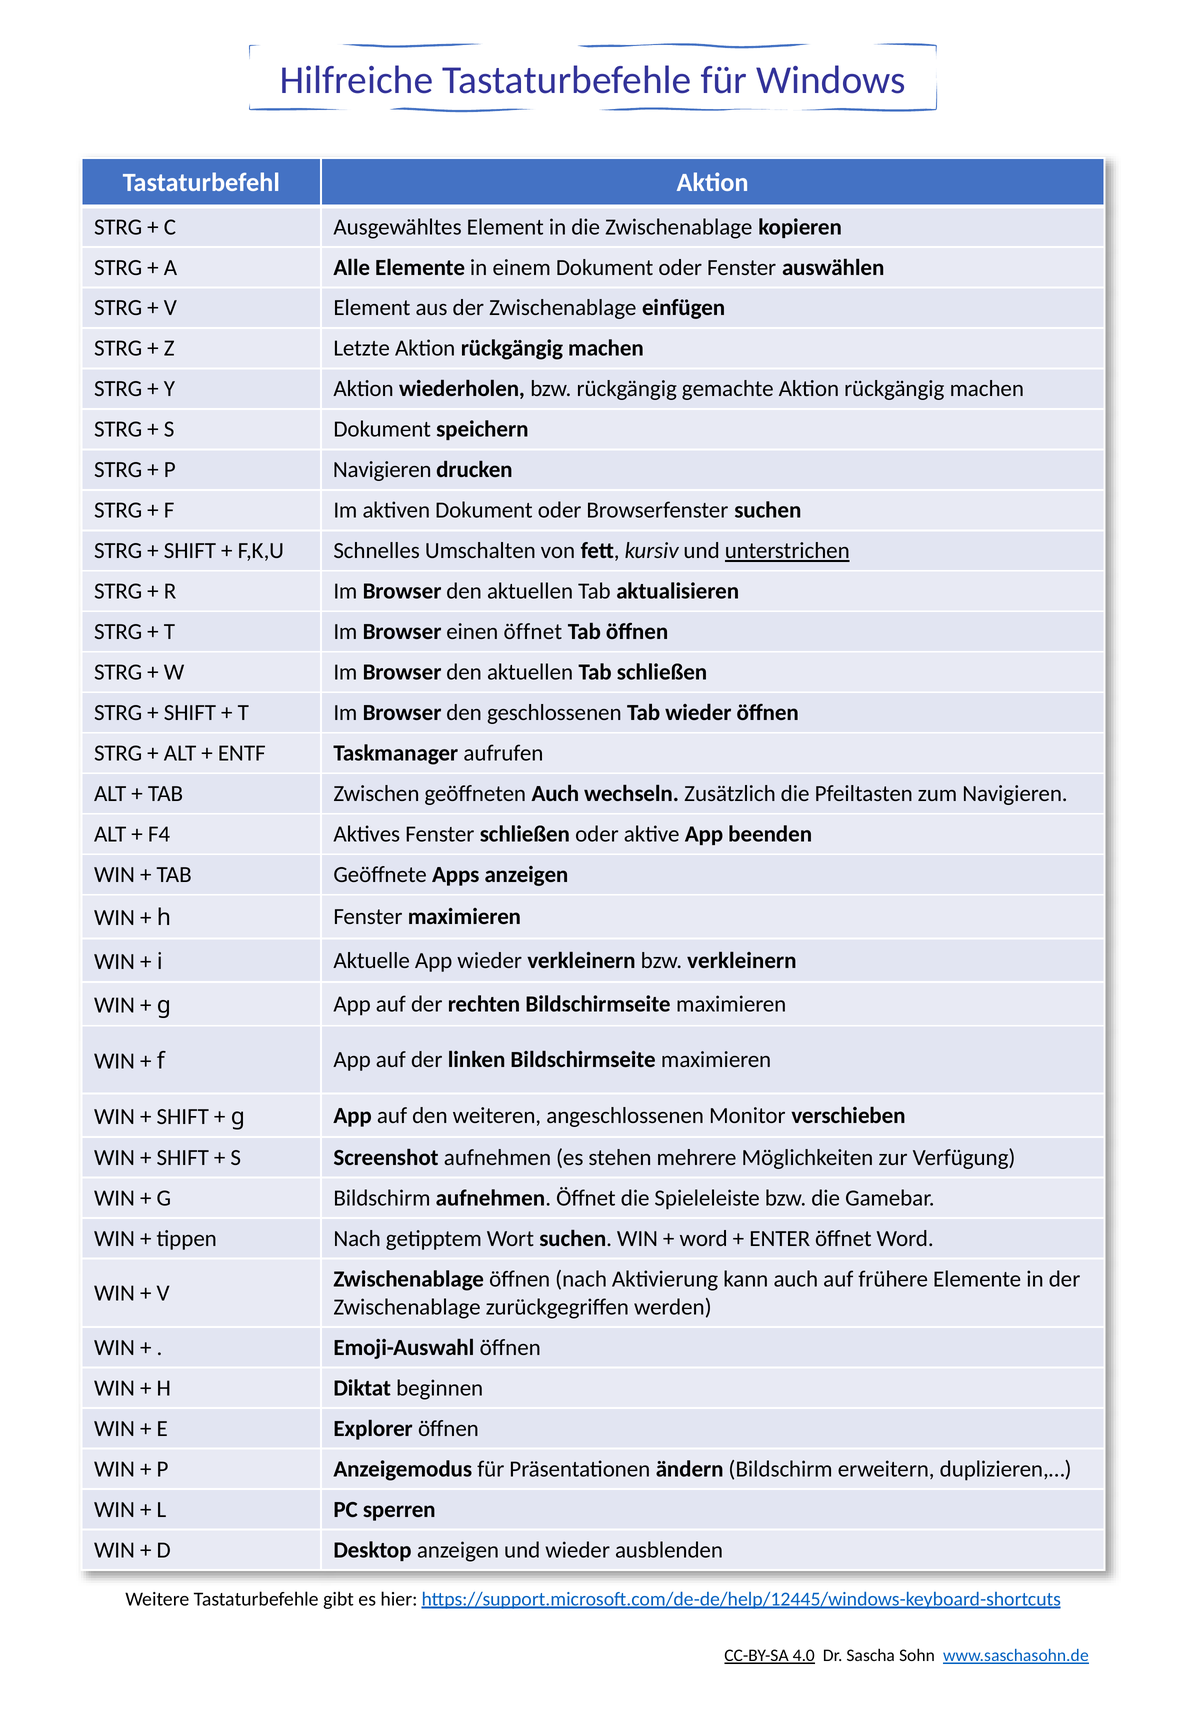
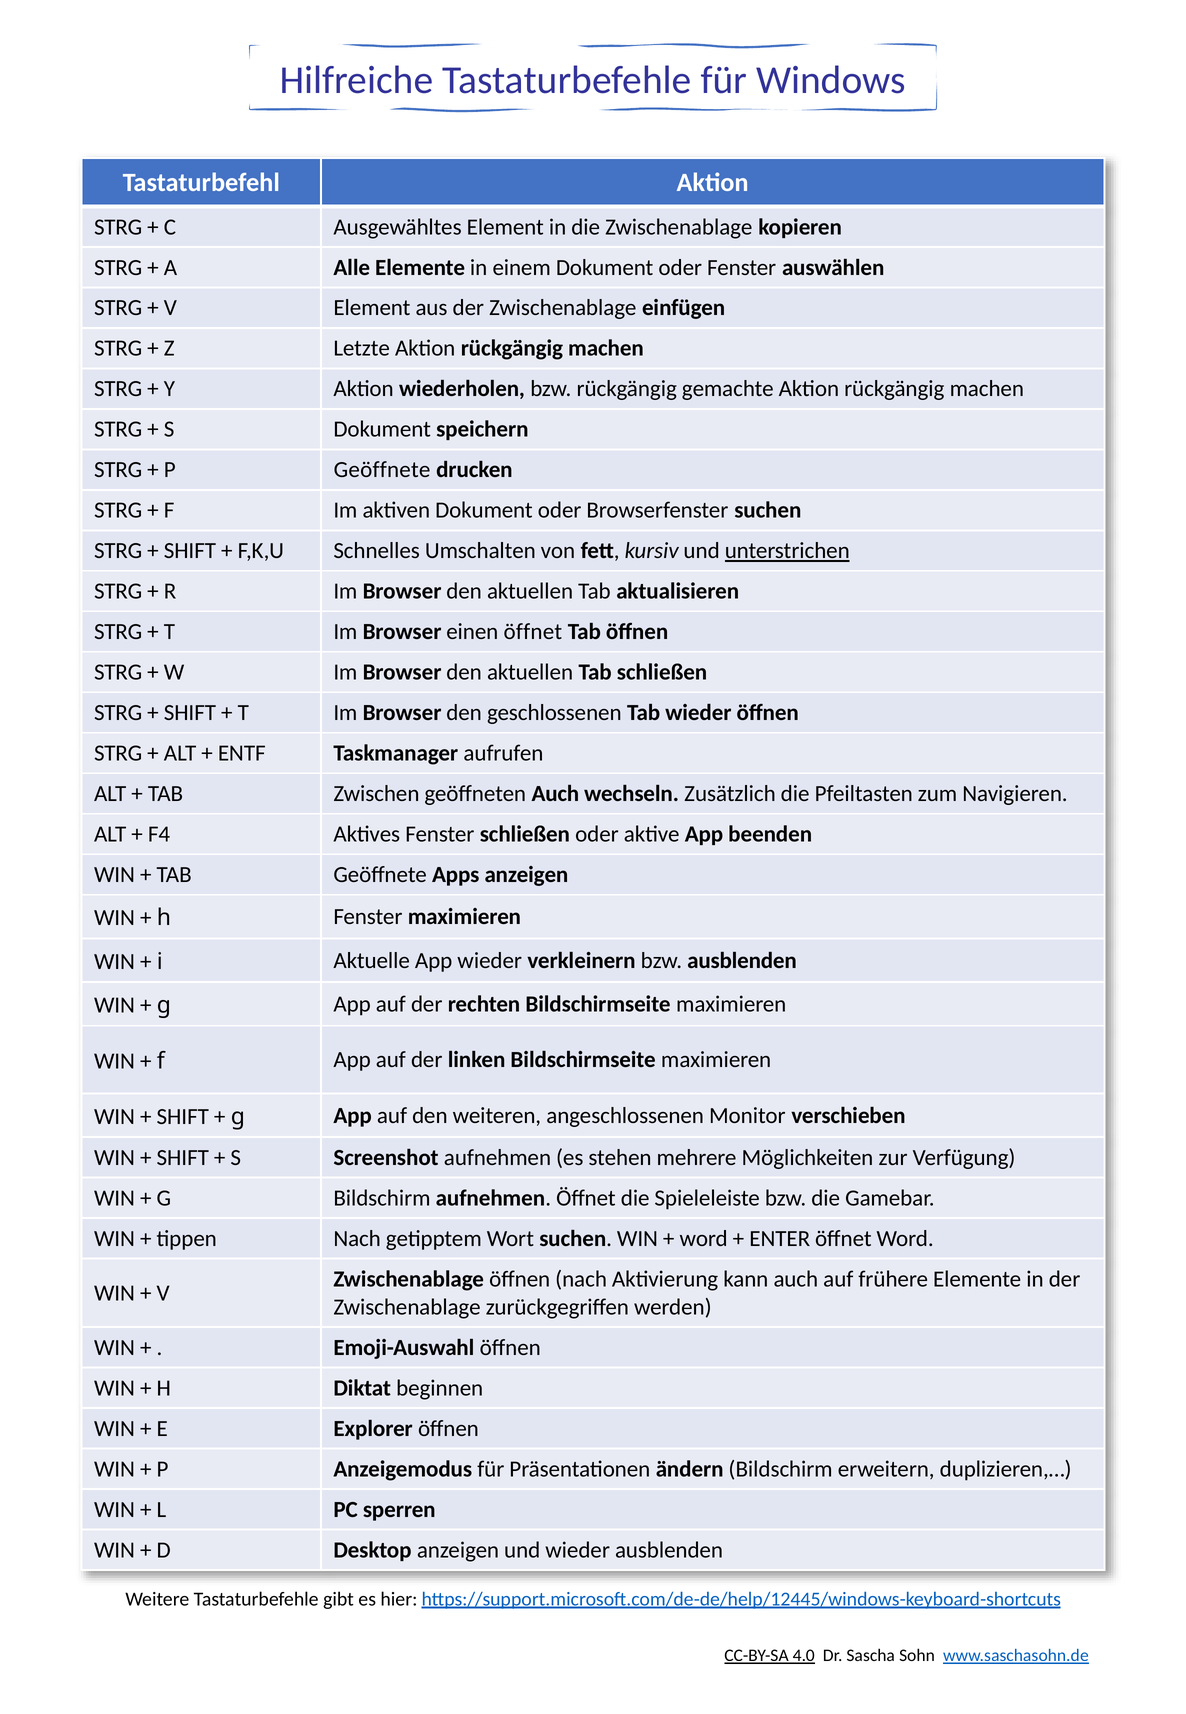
P Navigieren: Navigieren -> Geöffnete (382, 470)
bzw verkleinern: verkleinern -> ausblenden (742, 960)
